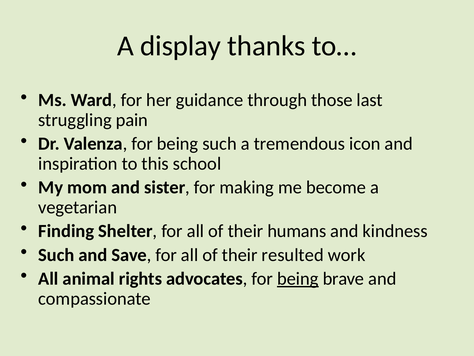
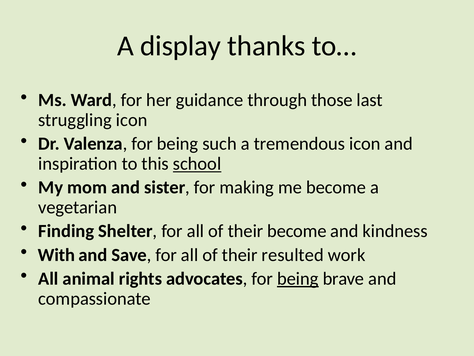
struggling pain: pain -> icon (132, 120)
school underline: none -> present (197, 164)
their humans: humans -> become (297, 231)
Such: Such -> With (56, 255)
